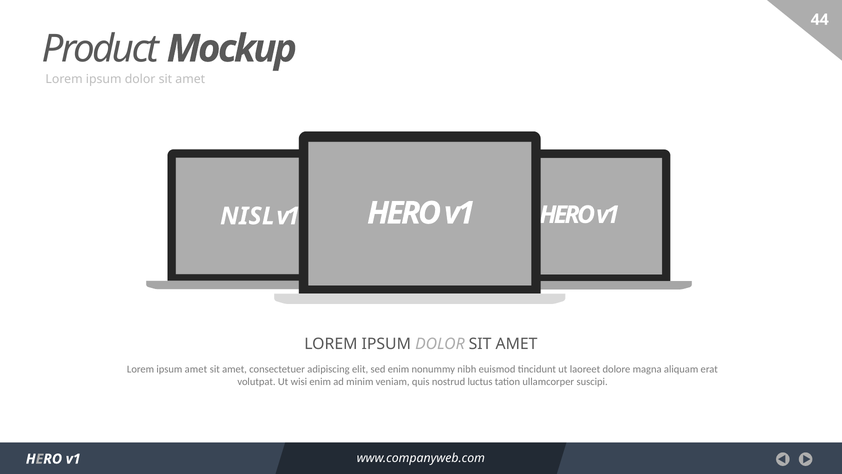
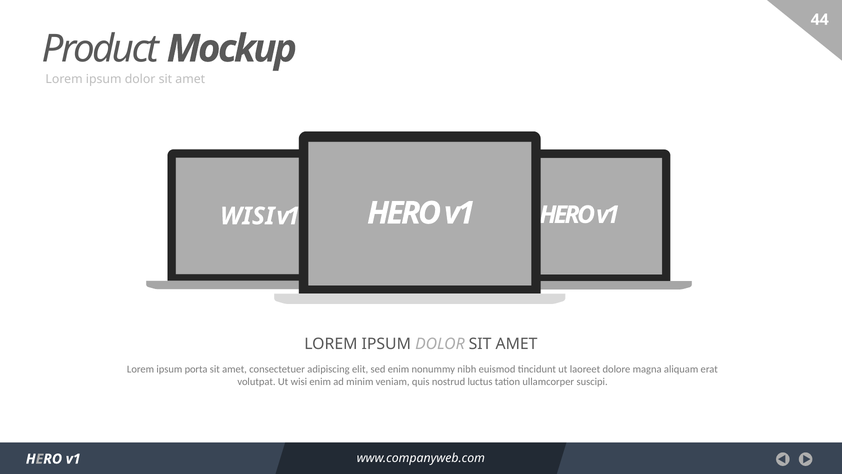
NISL: NISL -> WISI (247, 216)
ipsum amet: amet -> porta (196, 369)
